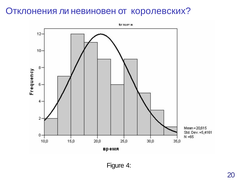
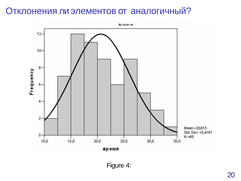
невиновен: невиновен -> элементов (93, 11)
королевских: королевских -> аналогичный (161, 11)
